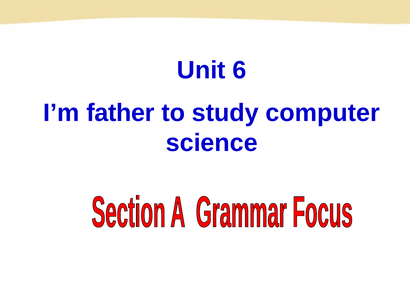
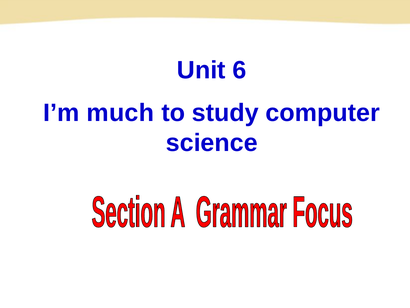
father: father -> much (120, 113)
